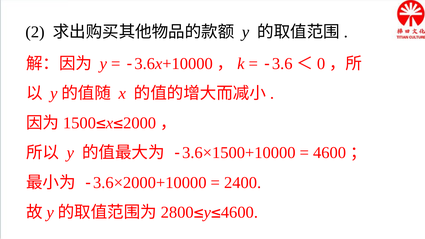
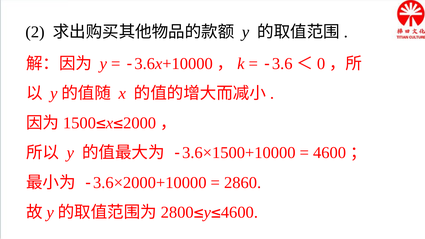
2400: 2400 -> 2860 (243, 183)
